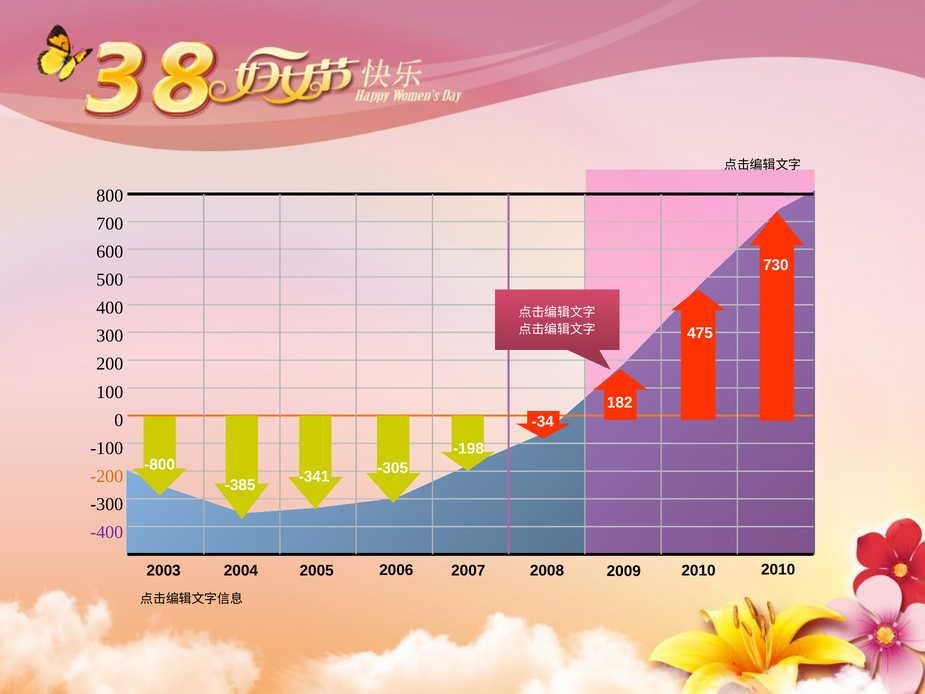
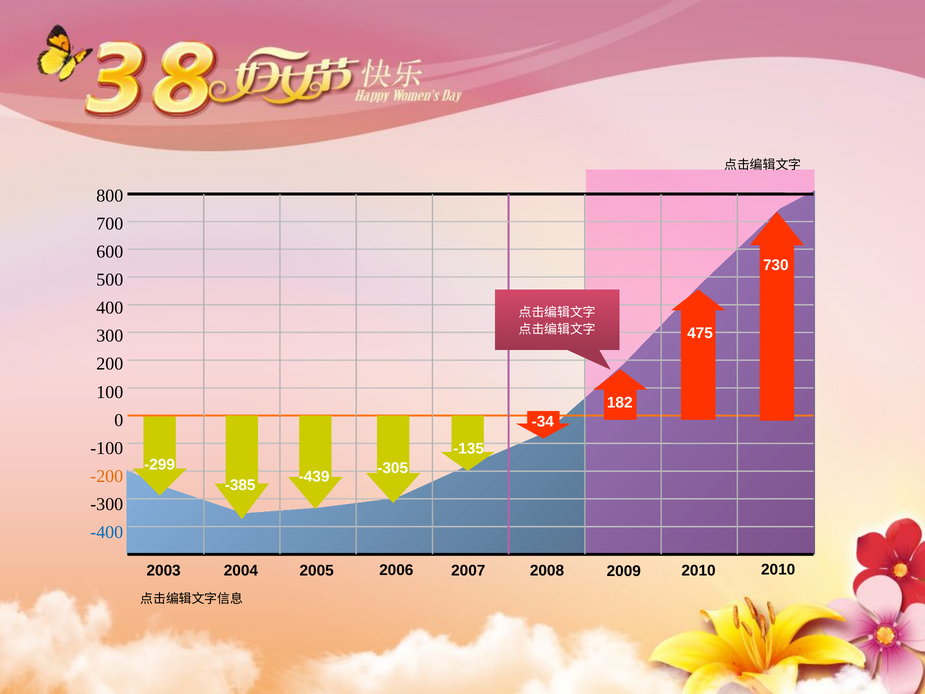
-198: -198 -> -135 (469, 448)
-800: -800 -> -299 (160, 464)
-341: -341 -> -439 (314, 477)
-400 colour: purple -> blue (107, 532)
